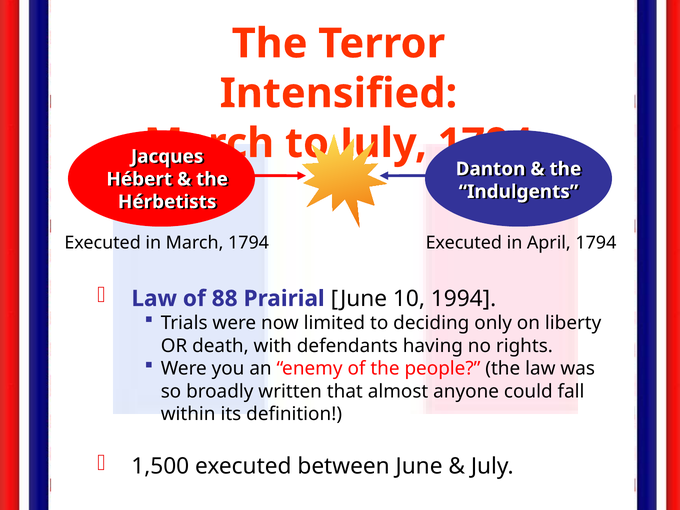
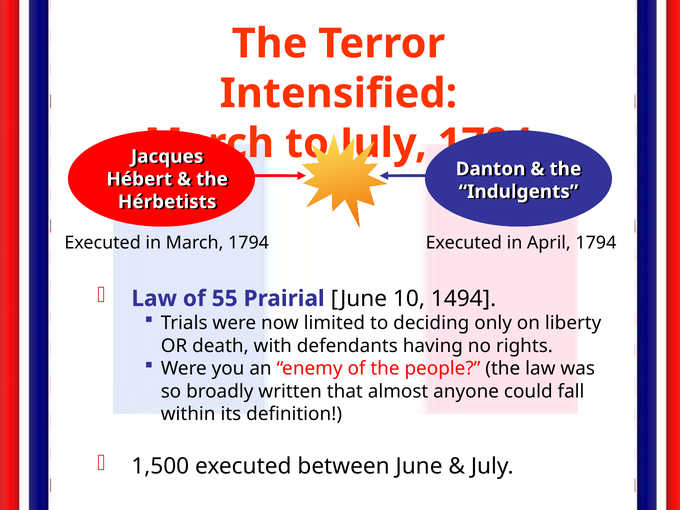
88: 88 -> 55 (225, 299)
1994: 1994 -> 1494 (464, 299)
